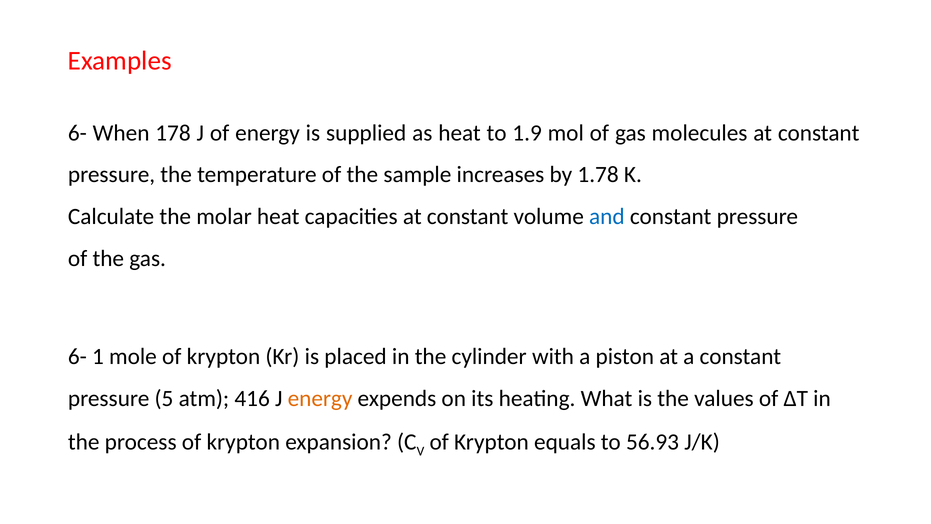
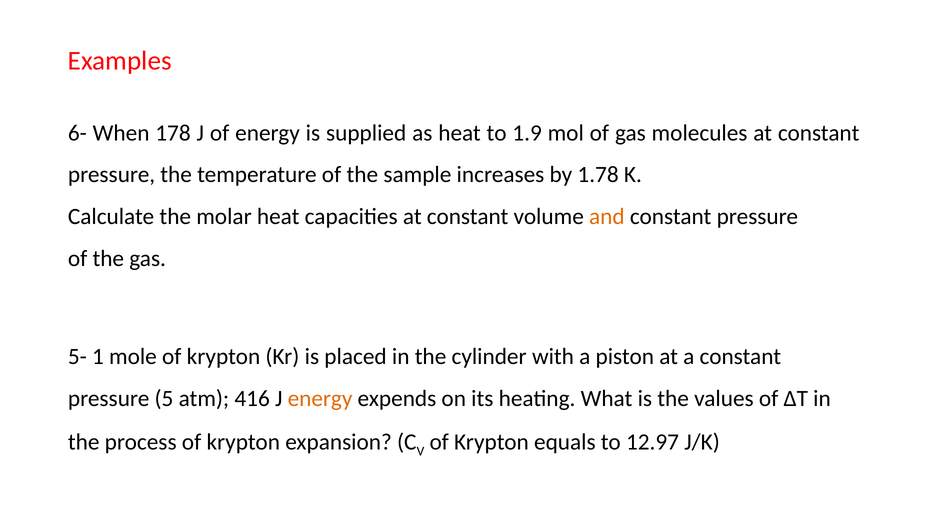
and colour: blue -> orange (607, 217)
6-: 6- -> 5- (77, 356)
56.93: 56.93 -> 12.97 (653, 442)
